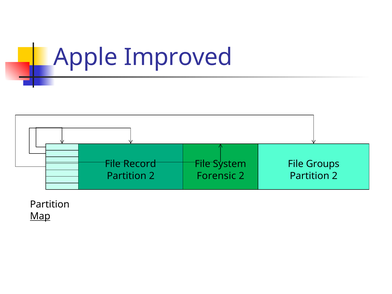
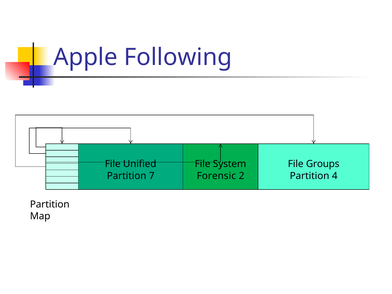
Improved: Improved -> Following (178, 57)
Record: Record -> Unified (140, 164)
2: 2 -> 7 (152, 176)
2: 2 -> 4 (335, 176)
Map underline: present -> none (40, 216)
